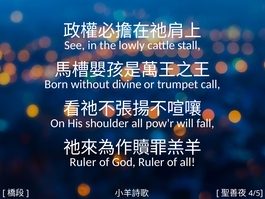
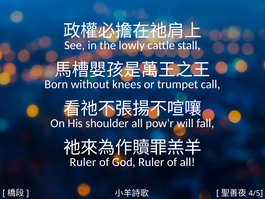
divine: divine -> knees (127, 84)
